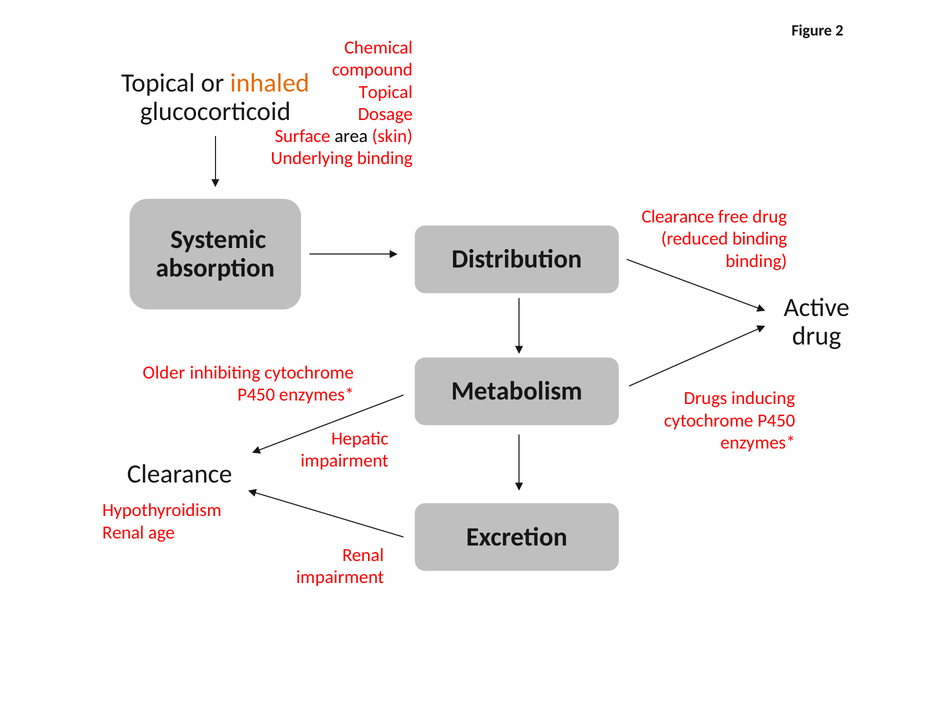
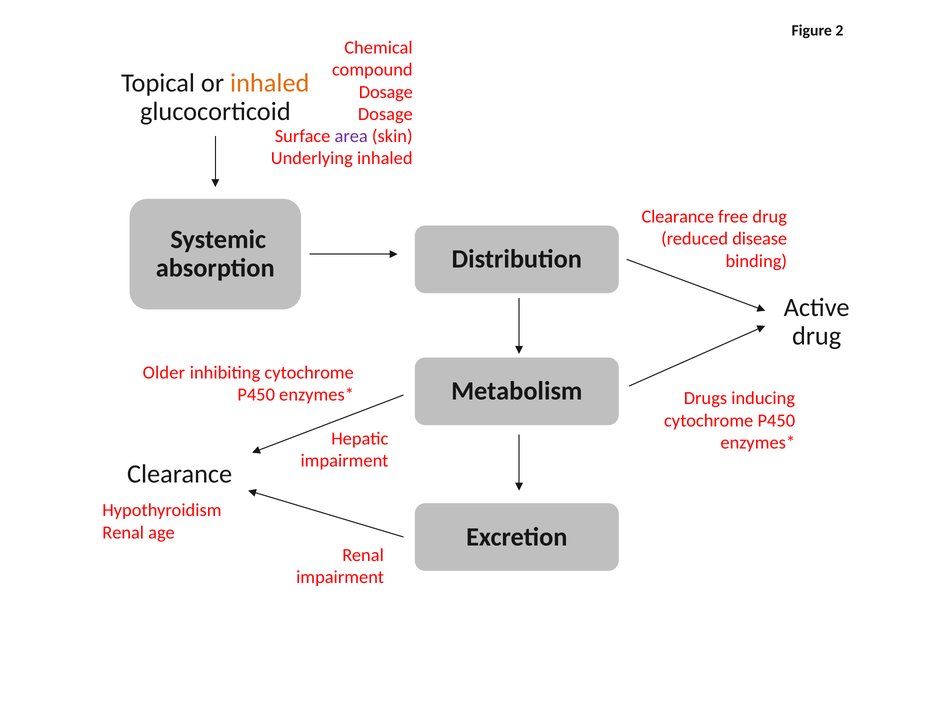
Topical: Topical -> Dosage (386, 92)
area colour: black -> purple (351, 136)
Underlying binding: binding -> inhaled (385, 158)
reduced binding: binding -> disease (760, 239)
